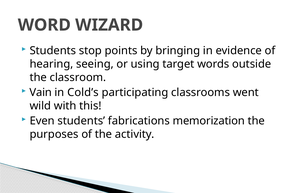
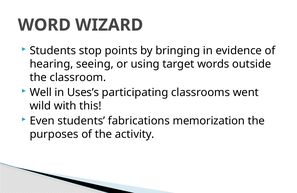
Vain: Vain -> Well (41, 92)
Cold’s: Cold’s -> Uses’s (83, 92)
